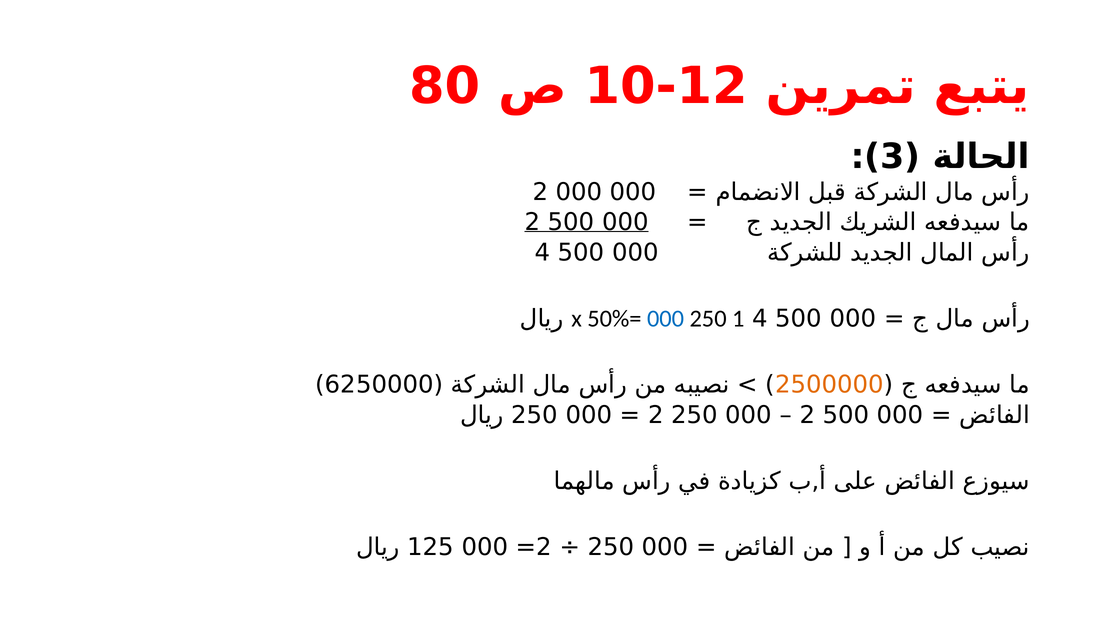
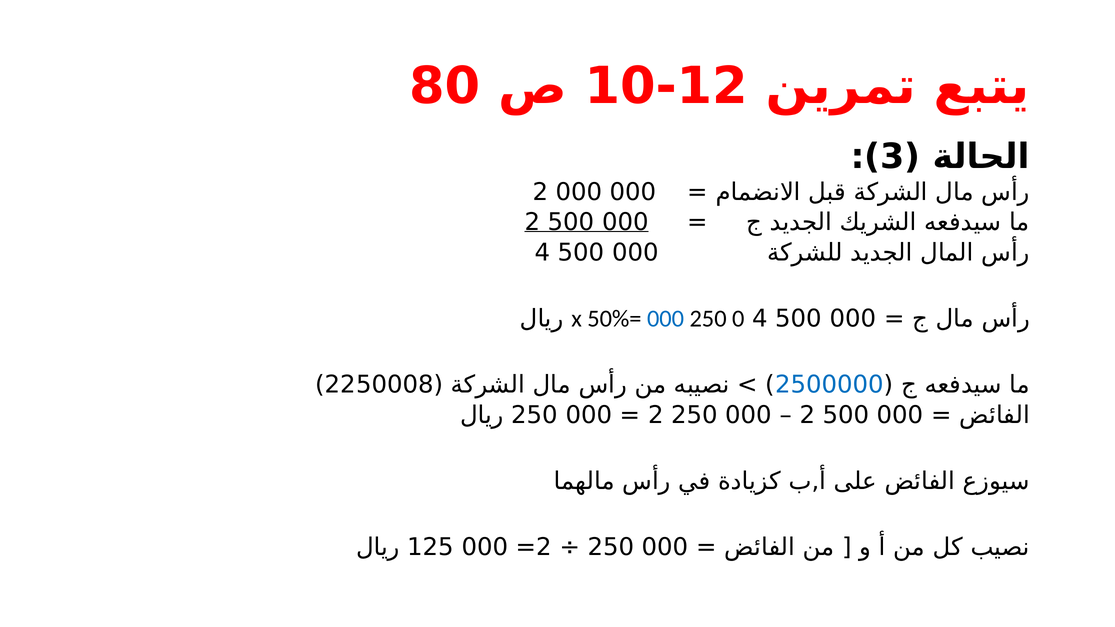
1: 1 -> 0 (738, 319)
6250000: 6250000 -> 2250008 (379, 385)
2500000 colour: orange -> blue (830, 385)
